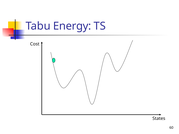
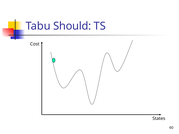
Energy: Energy -> Should (72, 26)
